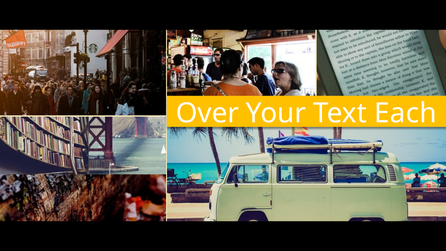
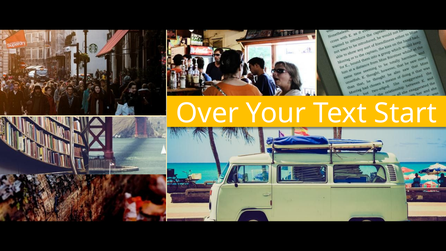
Each: Each -> Start (405, 113)
